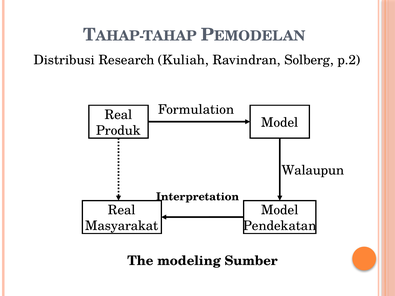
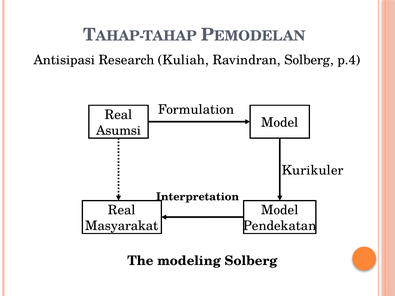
Distribusi: Distribusi -> Antisipasi (64, 60)
p.2: p.2 -> p.4 (349, 60)
Produk: Produk -> Asumsi (119, 131)
Walaupun: Walaupun -> Kurikuler (313, 170)
modeling Sumber: Sumber -> Solberg (251, 261)
